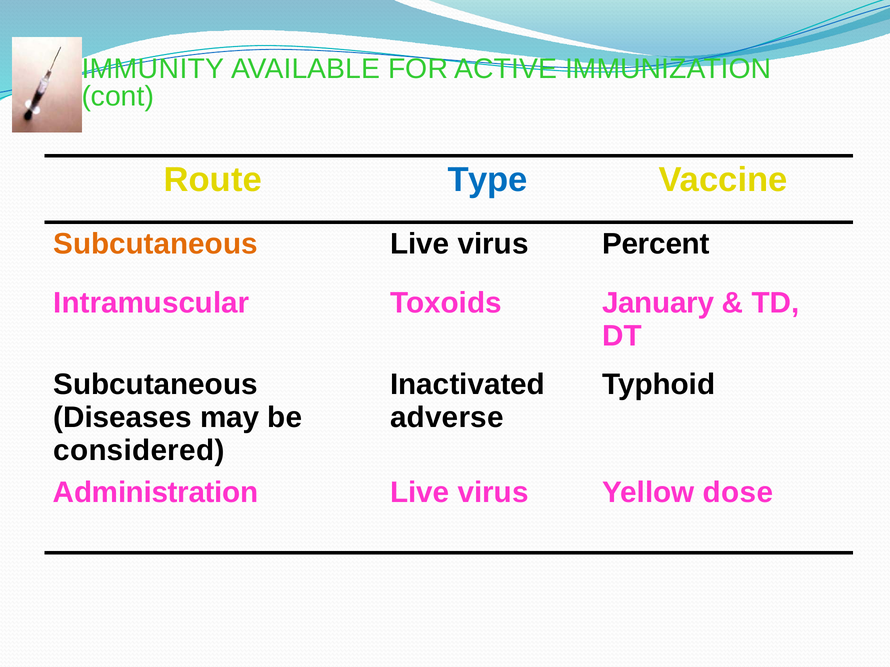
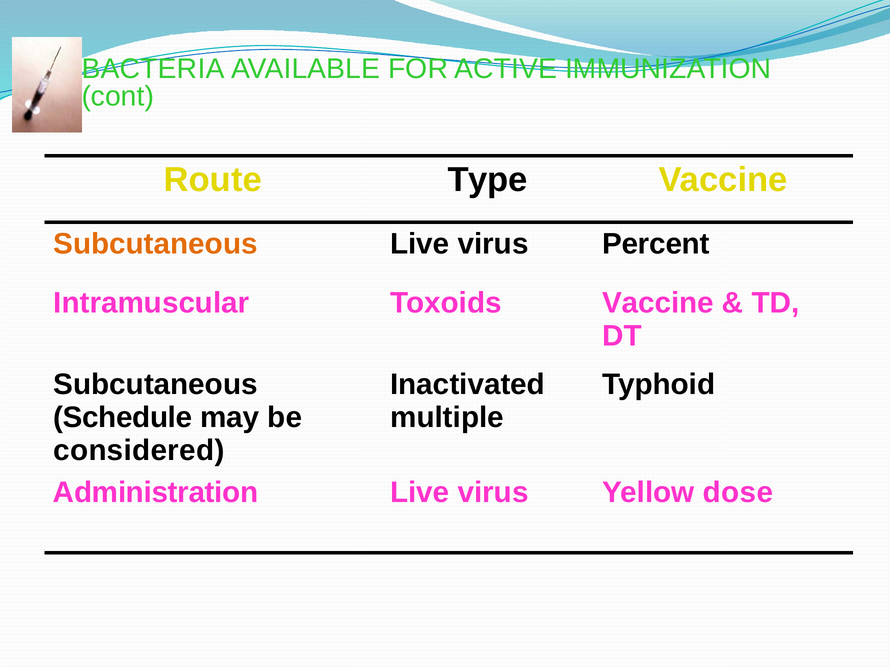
IMMUNITY: IMMUNITY -> BACTERIA (153, 69)
Type colour: blue -> black (487, 180)
Toxoids January: January -> Vaccine (658, 303)
Diseases: Diseases -> Schedule (123, 418)
adverse: adverse -> multiple (447, 418)
